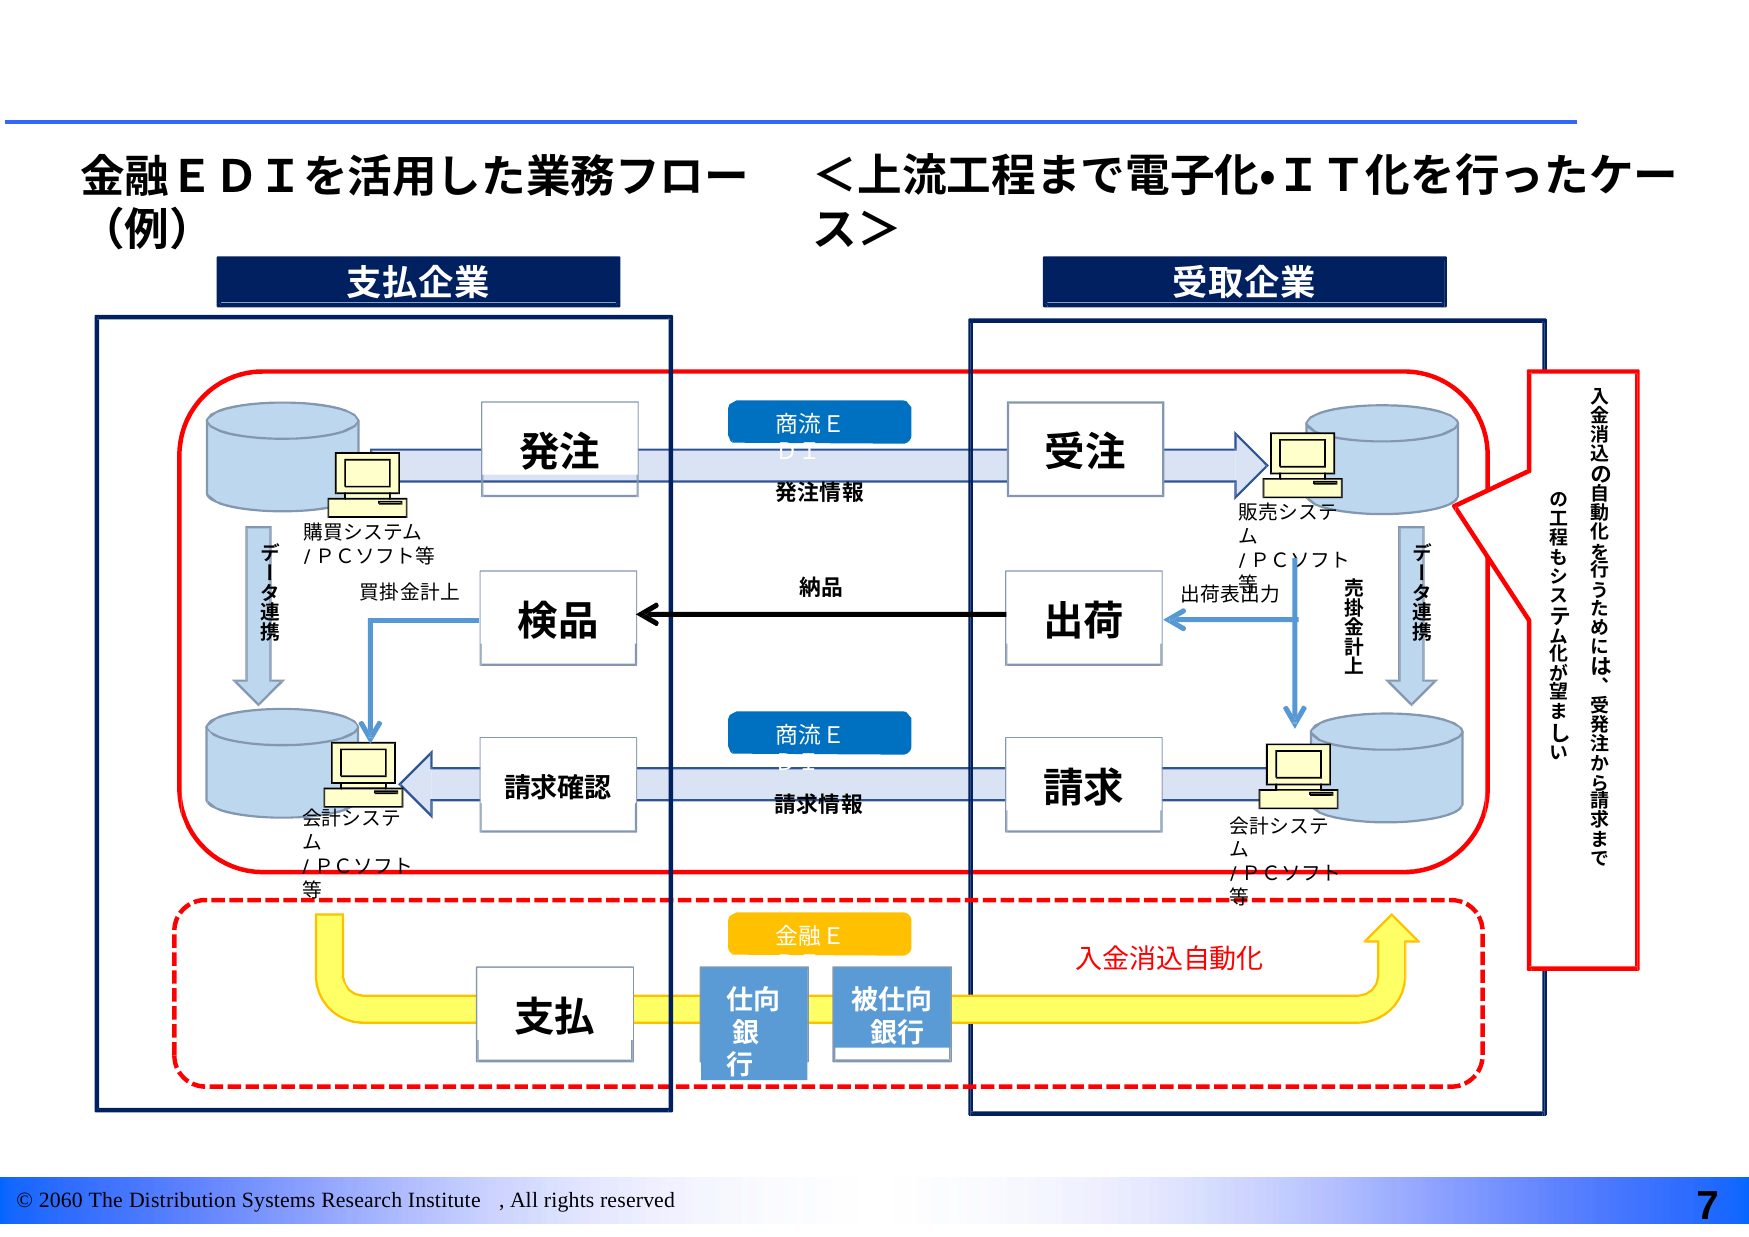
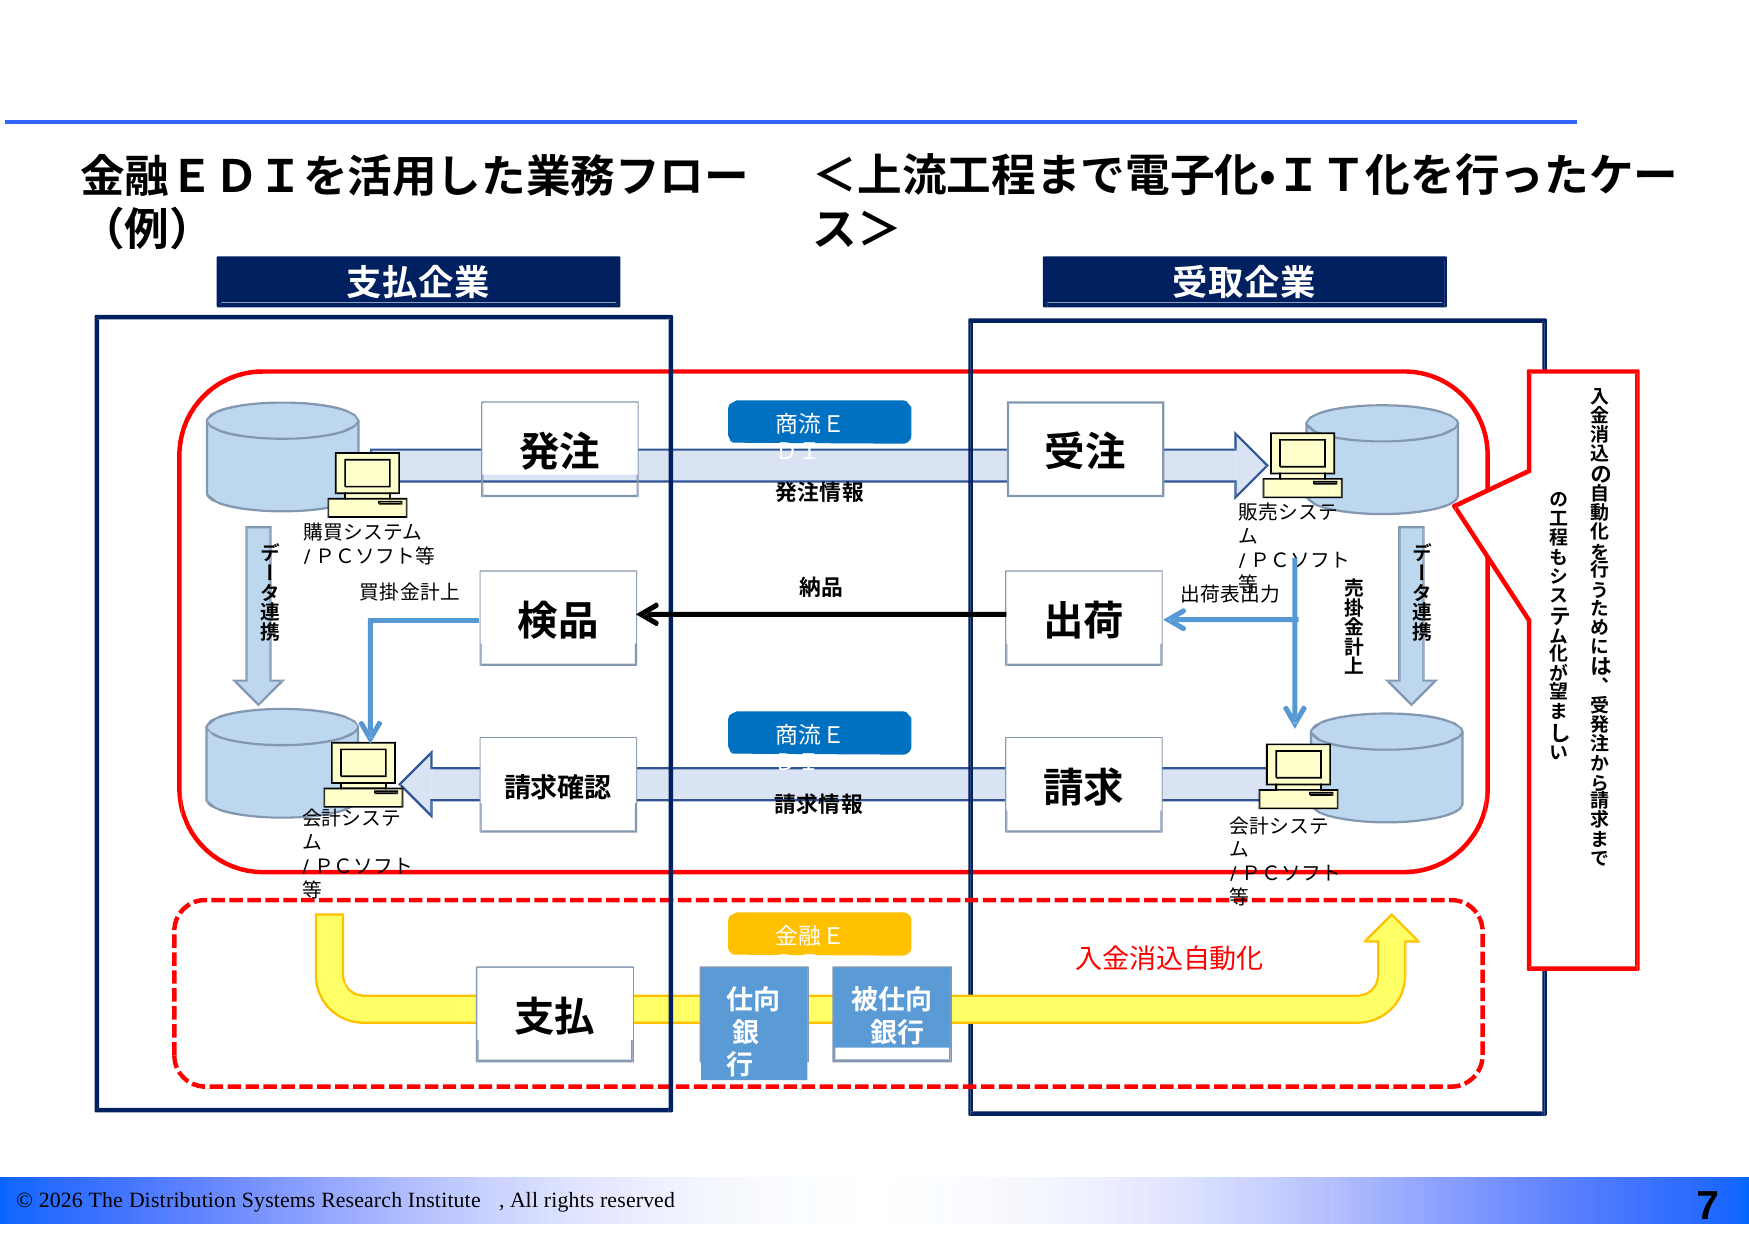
2060: 2060 -> 2026 (61, 1200)
